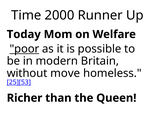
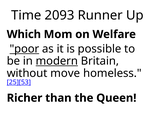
2000: 2000 -> 2093 (59, 15)
Today: Today -> Which (24, 34)
modern underline: none -> present (57, 61)
